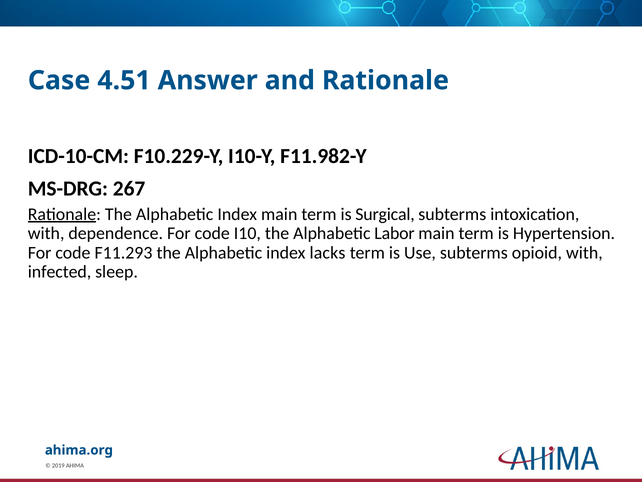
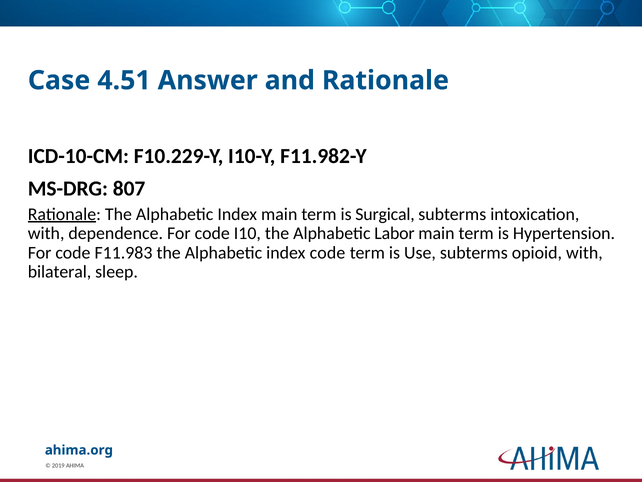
267: 267 -> 807 (129, 188)
F11.293: F11.293 -> F11.983 (123, 252)
index lacks: lacks -> code (327, 252)
infected: infected -> bilateral (60, 272)
